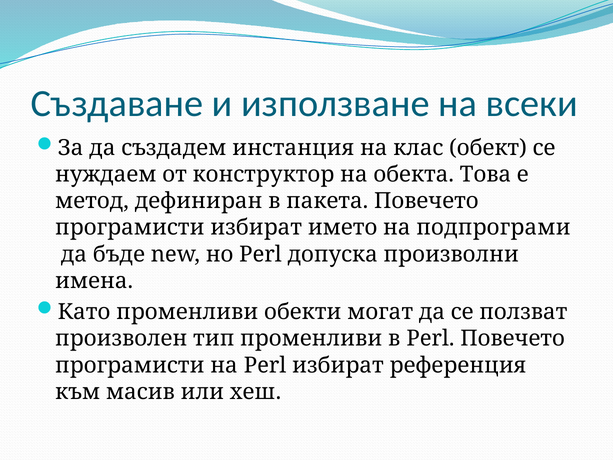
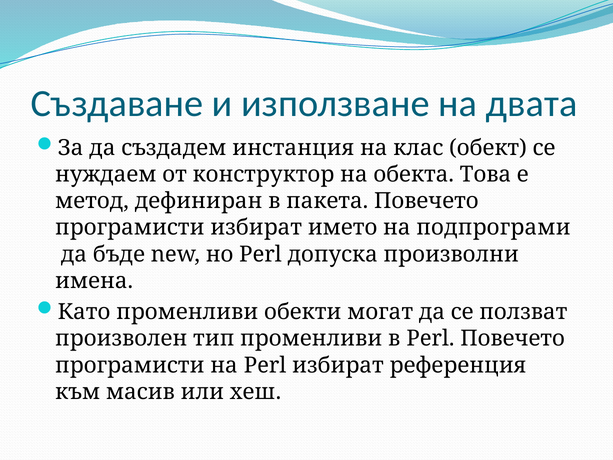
всеки: всеки -> двата (532, 103)
